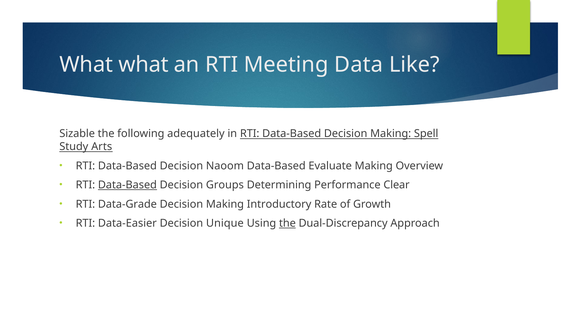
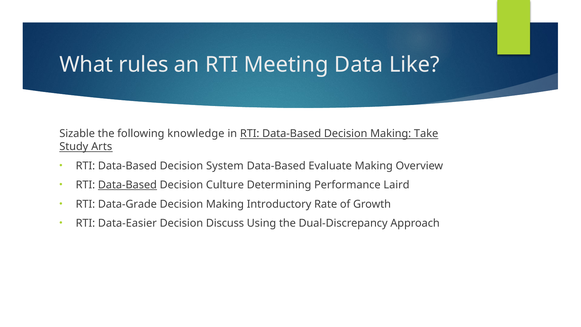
What what: what -> rules (144, 65)
adequately: adequately -> knowledge (196, 134)
Spell: Spell -> Take (426, 134)
Naoom: Naoom -> System (225, 166)
Groups: Groups -> Culture (225, 185)
Clear: Clear -> Laird (396, 185)
Unique: Unique -> Discuss (225, 223)
the underline: present -> none (287, 223)
